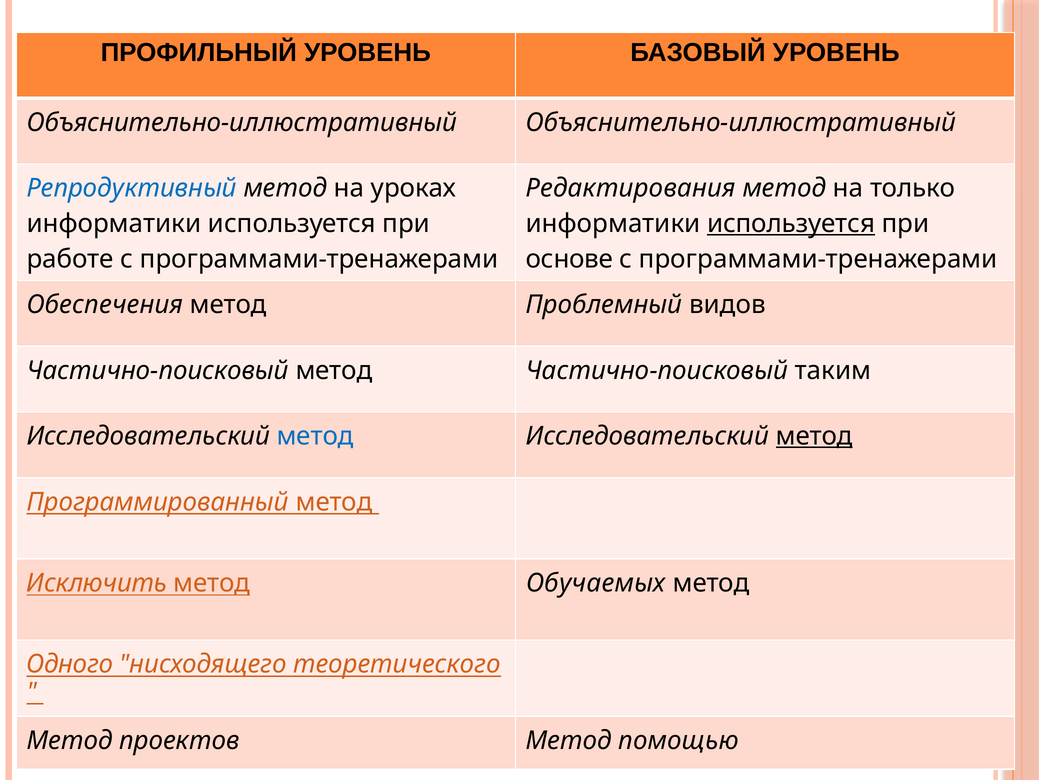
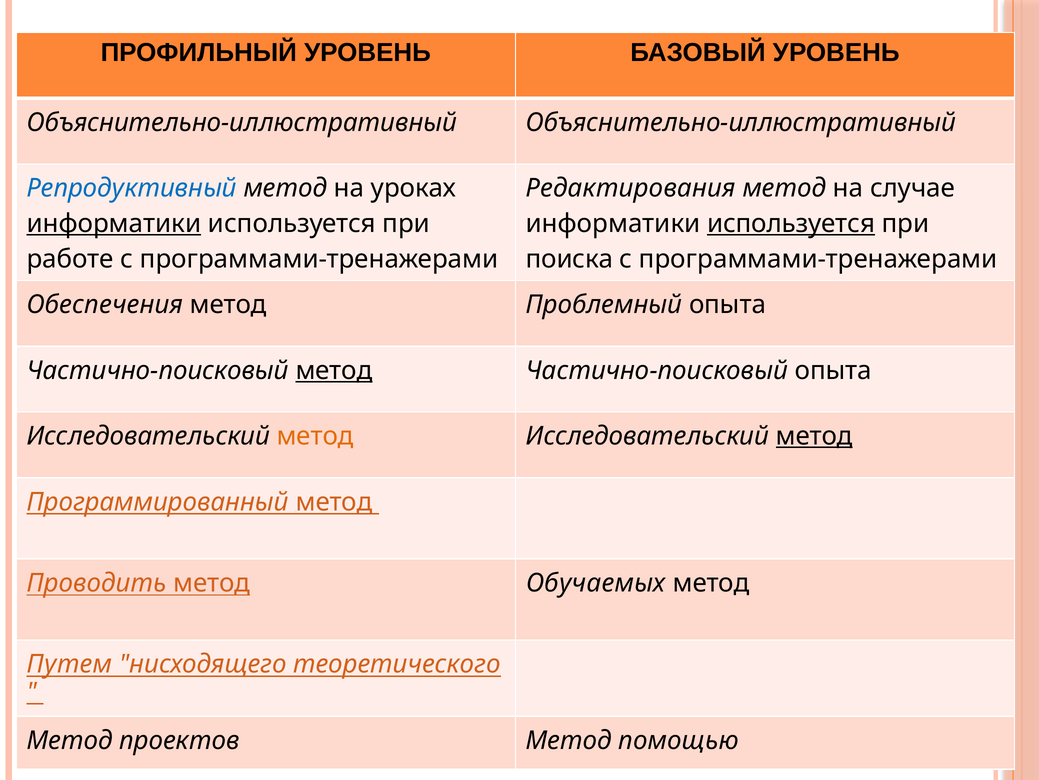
только: только -> случае (913, 188)
информатики underline: none -> present (114, 223)
основе: основе -> поиска (569, 259)
Проблемный видов: видов -> опыта (728, 305)
метод underline: none -> present (334, 370)
Частично-поисковый таким: таким -> опыта (833, 370)
метод colour: blue -> orange (315, 436)
Исключить: Исключить -> Проводить (97, 583)
Одного: Одного -> Путем (69, 664)
